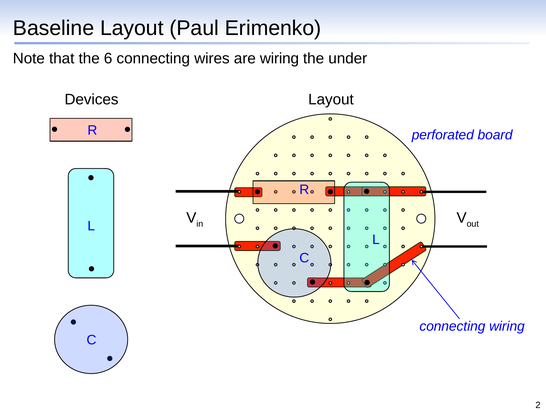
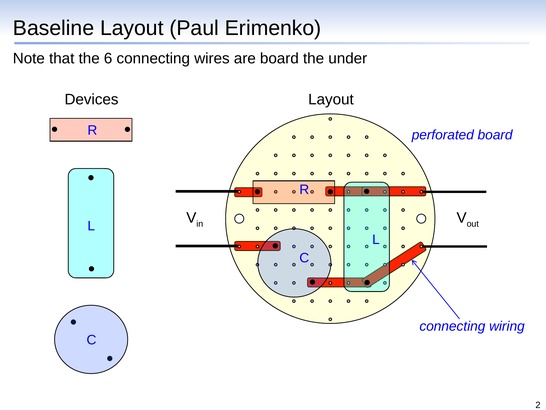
are wiring: wiring -> board (279, 58)
